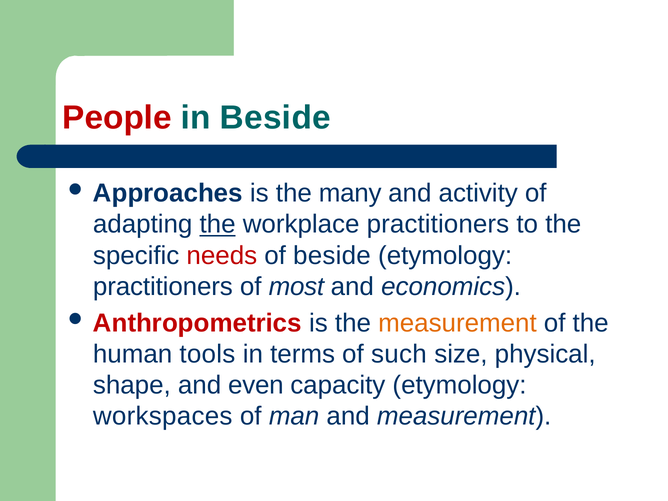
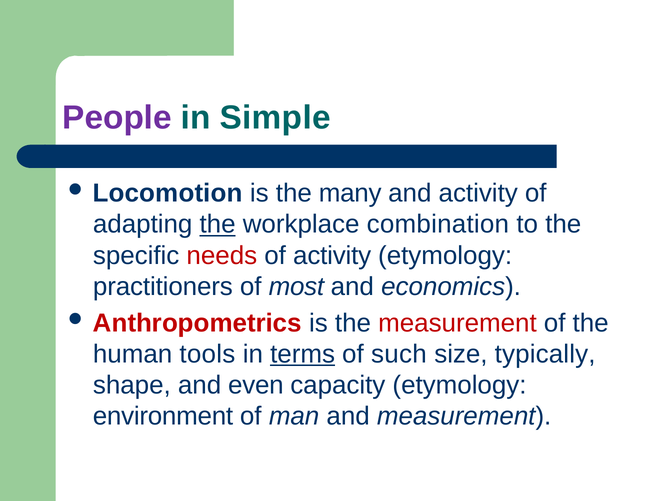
People colour: red -> purple (117, 118)
in Beside: Beside -> Simple (275, 118)
Approaches: Approaches -> Locomotion (168, 193)
workplace practitioners: practitioners -> combination (438, 224)
of beside: beside -> activity (332, 255)
measurement colour: orange -> red (457, 323)
terms underline: none -> present (303, 354)
physical: physical -> typically (545, 354)
workspaces: workspaces -> environment (163, 416)
